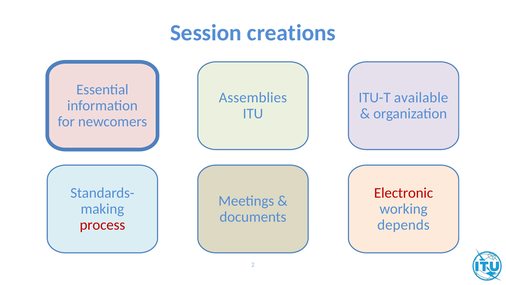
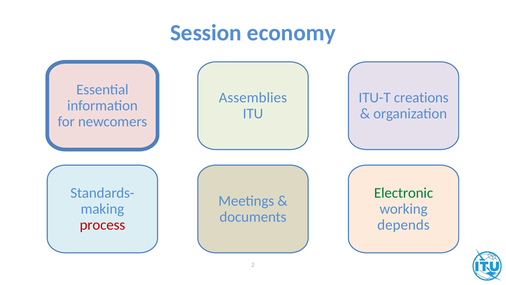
creations: creations -> economy (291, 33)
available: available -> creations (421, 98)
Electronic colour: red -> green (404, 193)
